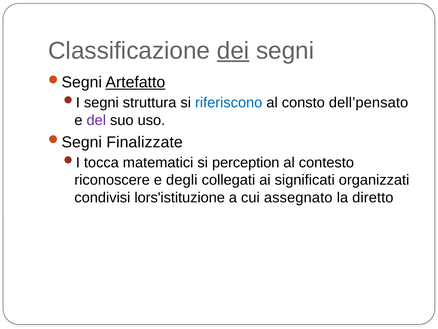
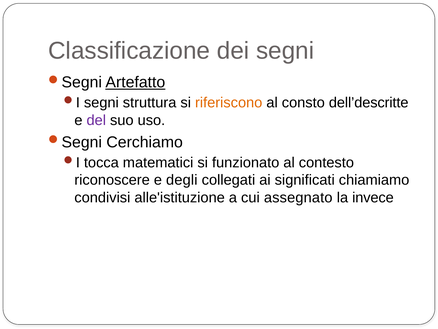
dei underline: present -> none (233, 51)
riferiscono colour: blue -> orange (229, 103)
dell’pensato: dell’pensato -> dell’descritte (369, 103)
Finalizzate: Finalizzate -> Cerchiamo (145, 142)
perception: perception -> funzionato (246, 162)
organizzati: organizzati -> chiamiamo (374, 180)
lors'istituzione: lors'istituzione -> alle'istituzione (180, 197)
diretto: diretto -> invece (373, 197)
